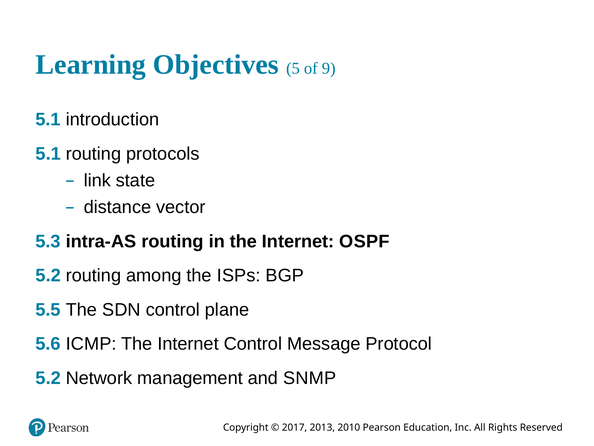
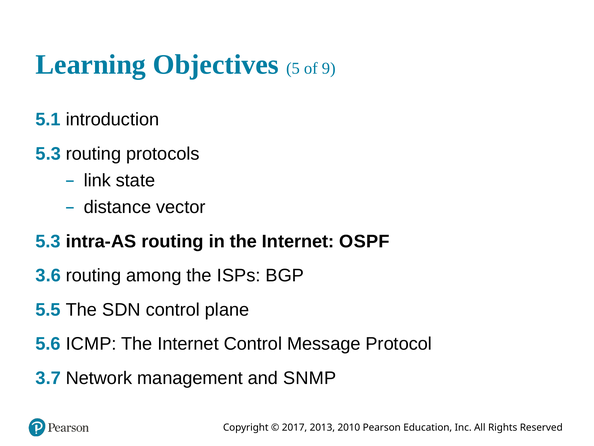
5.1: 5.1 -> 5.3 (48, 154)
5.2: 5.2 -> 3.6 (48, 275)
5.2: 5.2 -> 3.7 (48, 378)
